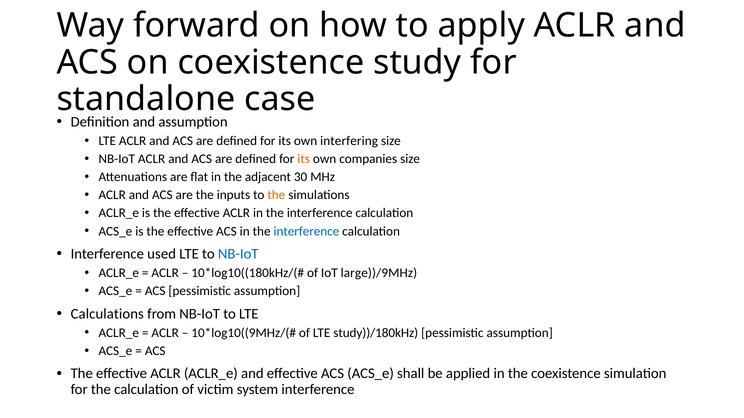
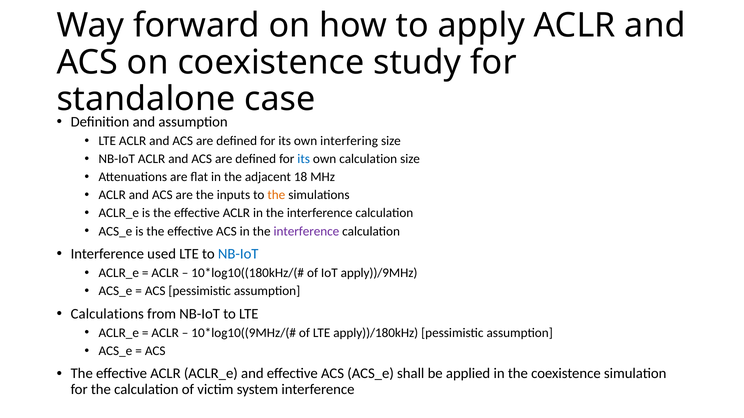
its colour: orange -> blue (304, 159)
own companies: companies -> calculation (368, 159)
30: 30 -> 18 (301, 177)
interference colour: blue -> purple (306, 232)
large))/9MHz: large))/9MHz -> apply))/9MHz (379, 273)
study))/180kHz: study))/180kHz -> apply))/180kHz (376, 333)
